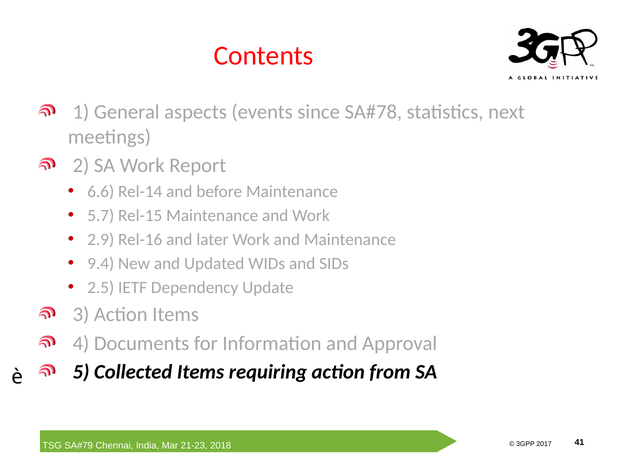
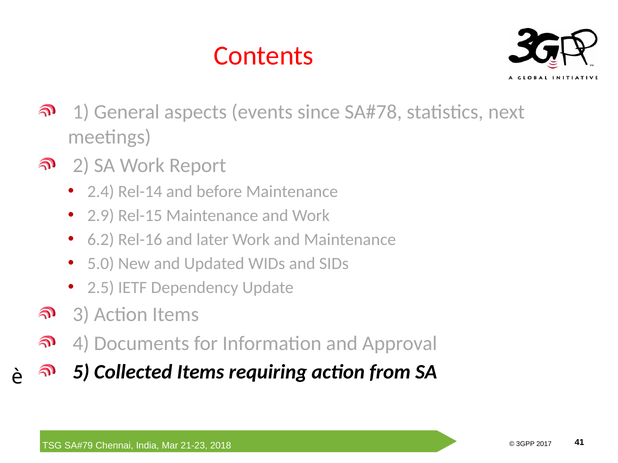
6.6: 6.6 -> 2.4 (101, 192)
5.7: 5.7 -> 2.9 (101, 216)
2.9: 2.9 -> 6.2 (101, 240)
9.4: 9.4 -> 5.0 (101, 264)
